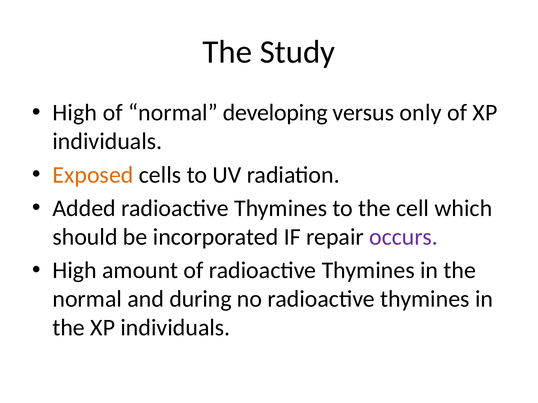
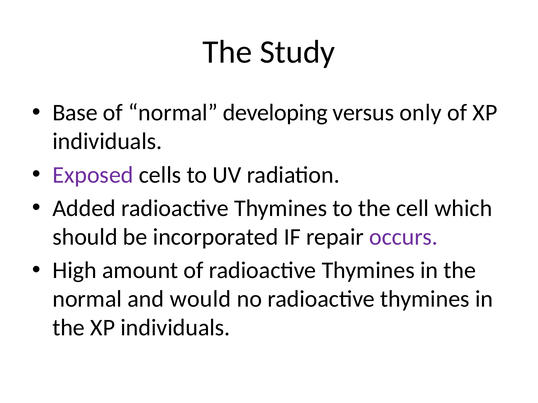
High: High -> Base (75, 113)
Exposed colour: orange -> purple (93, 175)
during: during -> would (200, 299)
